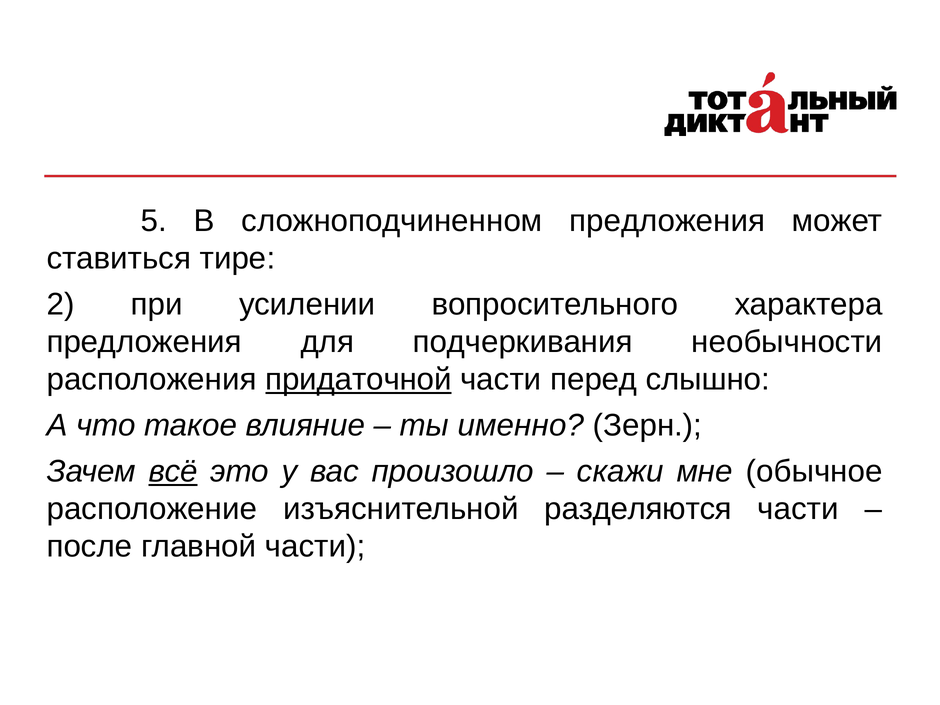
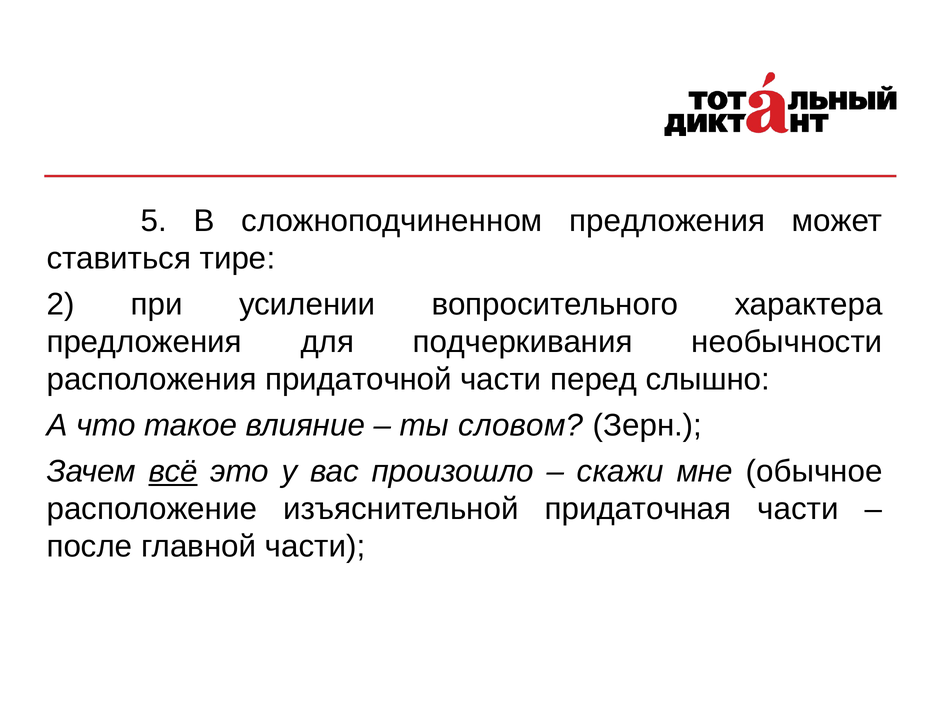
придаточной underline: present -> none (358, 379)
именно: именно -> словом (521, 425)
разделяются: разделяются -> придаточная (638, 509)
